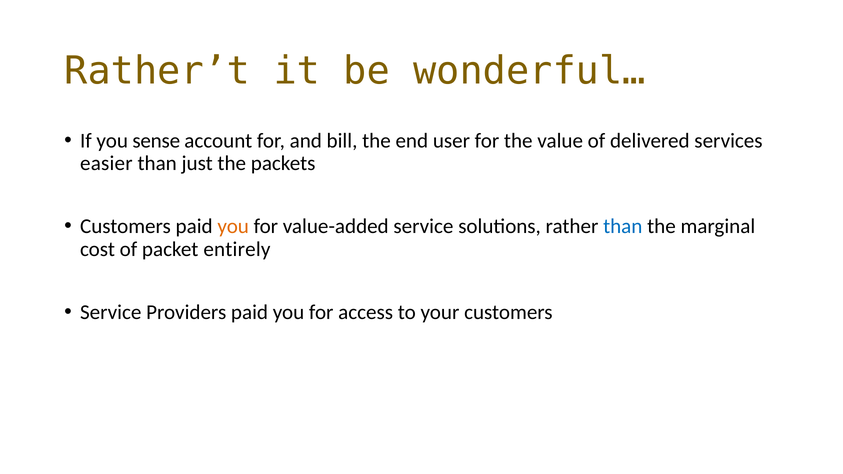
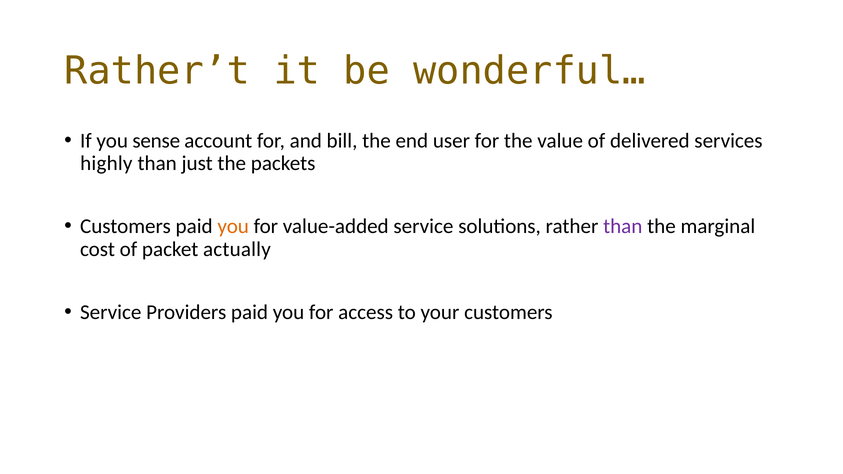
easier: easier -> highly (106, 163)
than colour: blue -> purple (623, 226)
entirely: entirely -> actually (237, 249)
